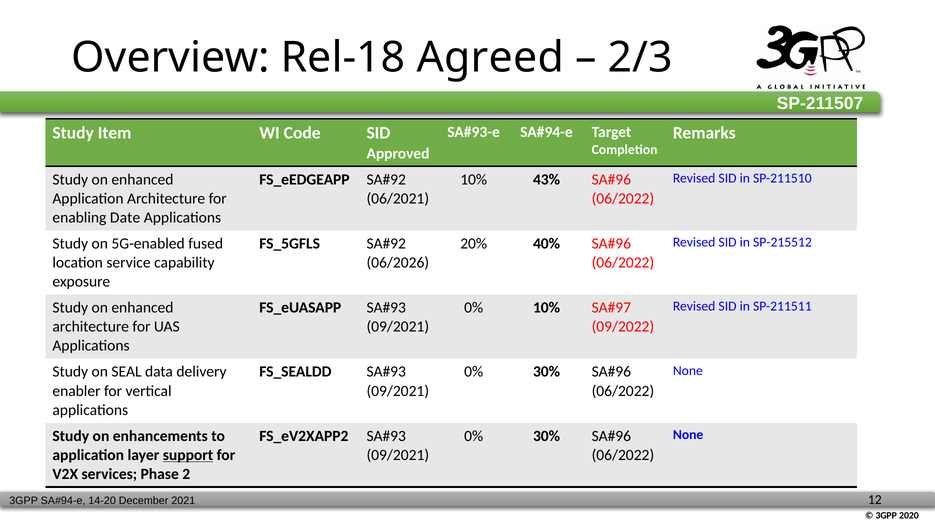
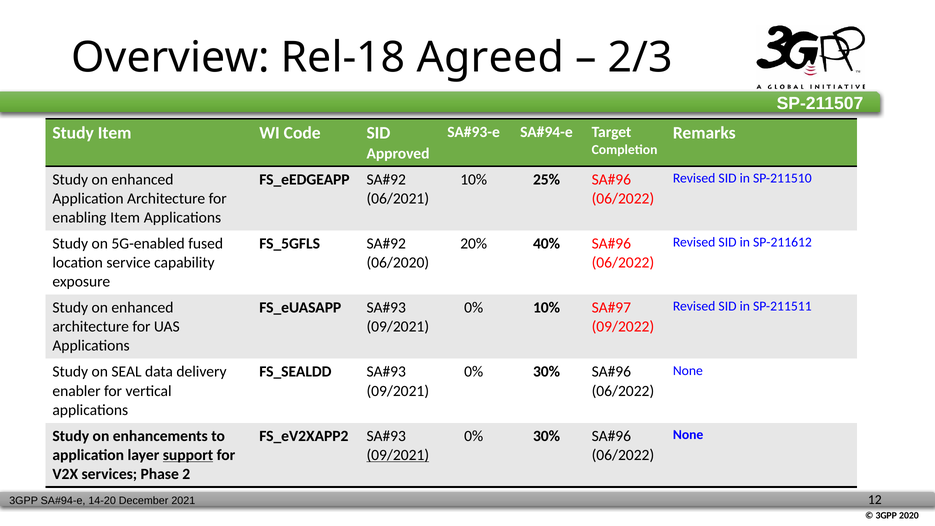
43%: 43% -> 25% (547, 179)
enabling Date: Date -> Item (125, 217)
SP-215512: SP-215512 -> SP-211612 (782, 242)
06/2026: 06/2026 -> 06/2020 (398, 263)
09/2021 underline: none -> present (398, 455)
